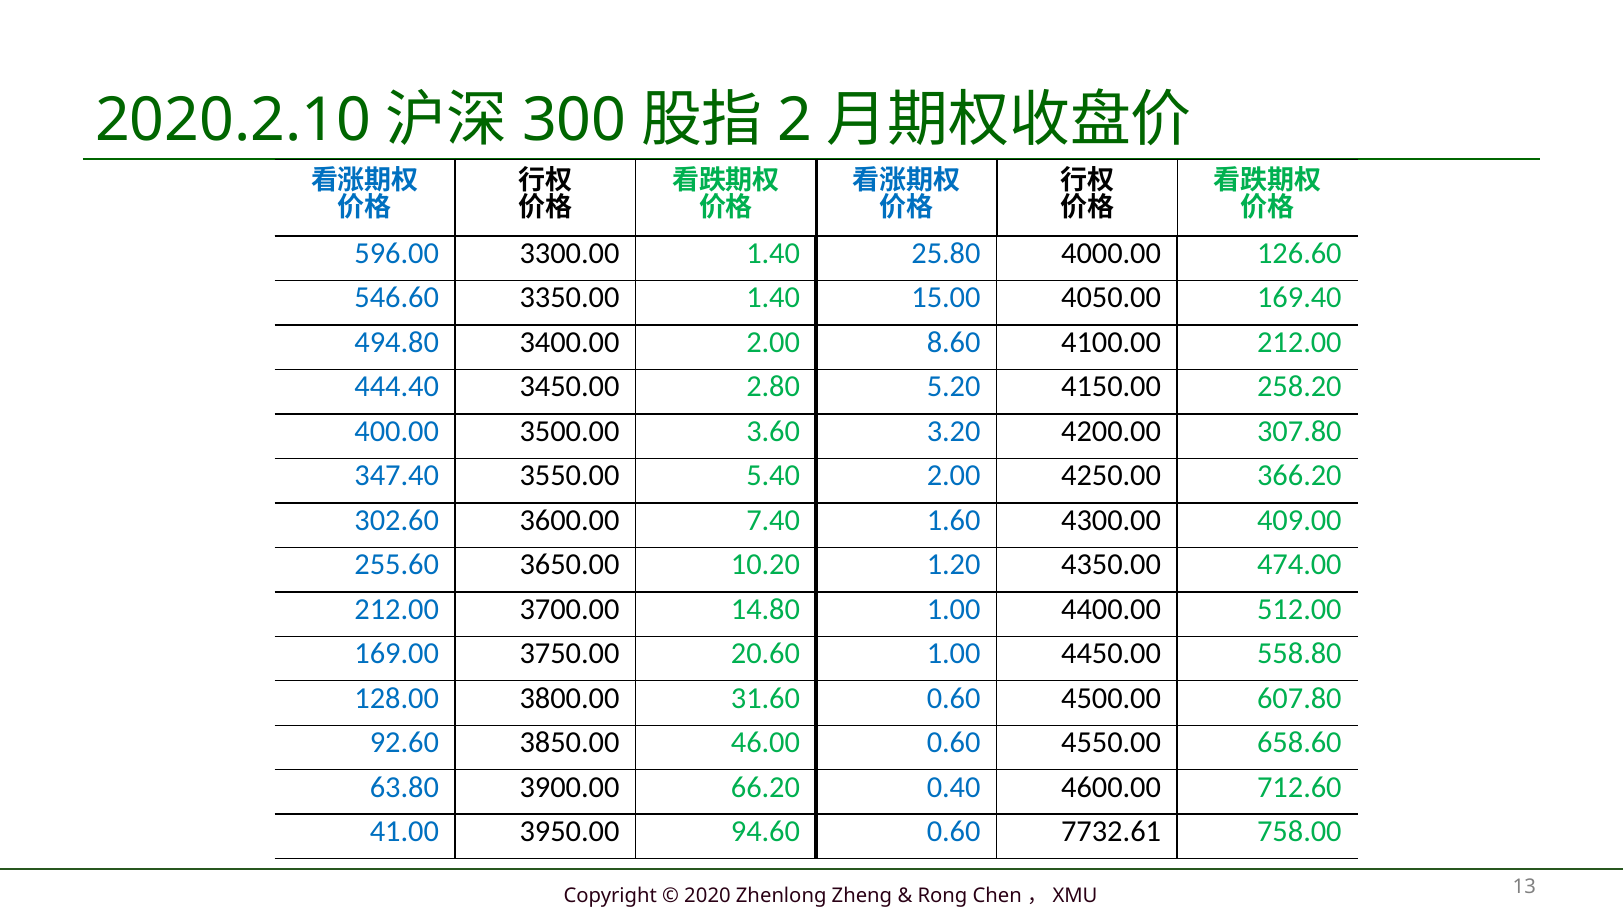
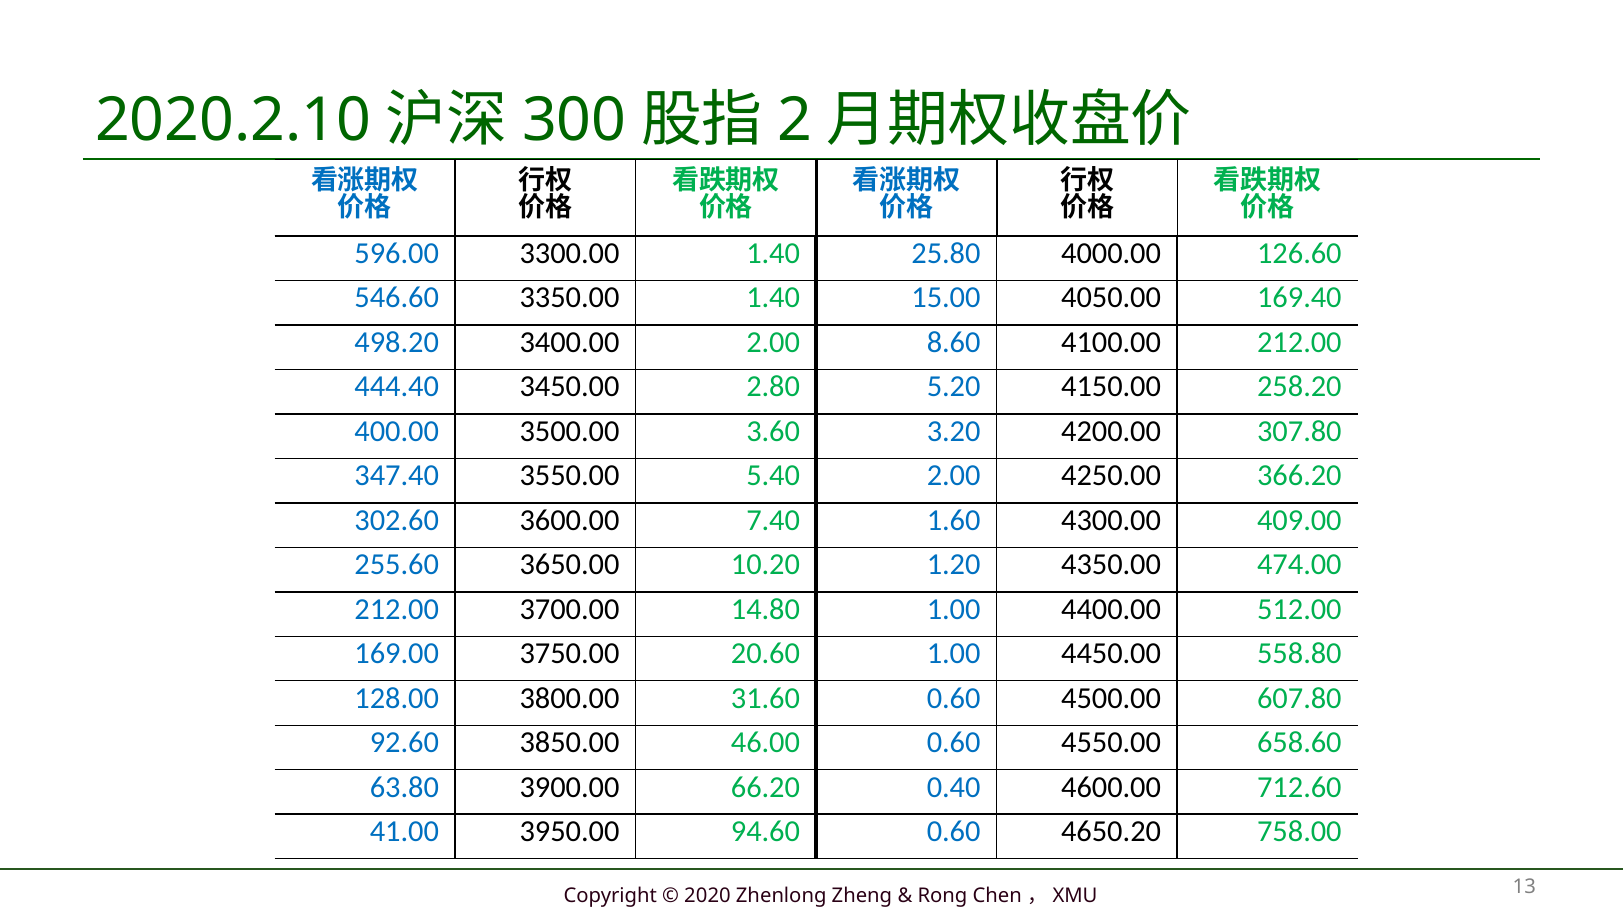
494.80: 494.80 -> 498.20 (397, 342)
7732.61: 7732.61 -> 4650.20 (1111, 831)
